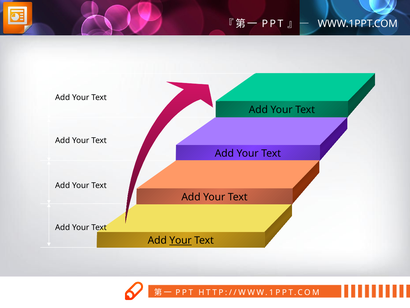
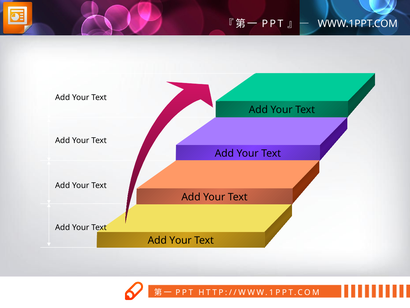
Your underline: present -> none (181, 240)
